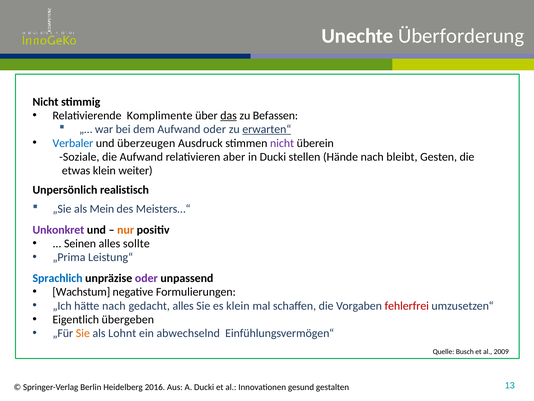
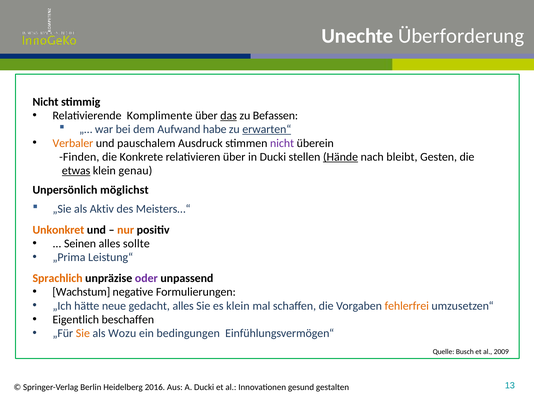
Aufwand oder: oder -> habe (215, 129)
Verbaler colour: blue -> orange (73, 143)
überzeugen: überzeugen -> pauschalem (146, 143)
Soziale: Soziale -> Finden (79, 157)
die Aufwand: Aufwand -> Konkrete (141, 157)
relativieren aber: aber -> über (234, 157)
Hände underline: none -> present (341, 157)
etwas underline: none -> present (76, 170)
weiter: weiter -> genau (135, 170)
realistisch: realistisch -> möglichst (124, 190)
Mein: Mein -> Aktiv (102, 209)
Unkonkret colour: purple -> orange (58, 230)
Sprachlich colour: blue -> orange (58, 278)
hätte nach: nach -> neue (114, 305)
fehlerfrei colour: red -> orange (407, 305)
übergeben: übergeben -> beschaffen (128, 319)
Lohnt: Lohnt -> Wozu (122, 333)
abwechselnd: abwechselnd -> bedingungen (188, 333)
